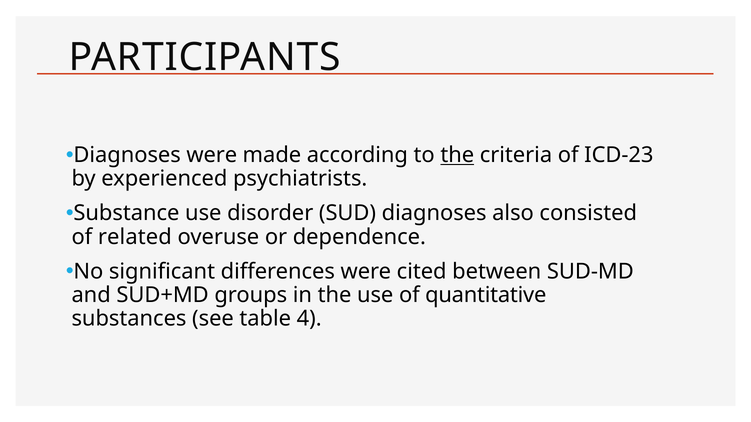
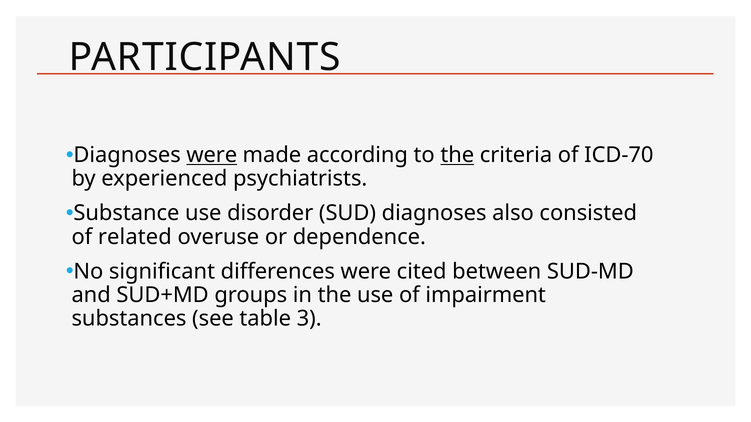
were underline: none -> present (212, 155)
ICD-23: ICD-23 -> ICD-70 (619, 155)
quantitative: quantitative -> impairment (486, 295)
4: 4 -> 3 (309, 319)
